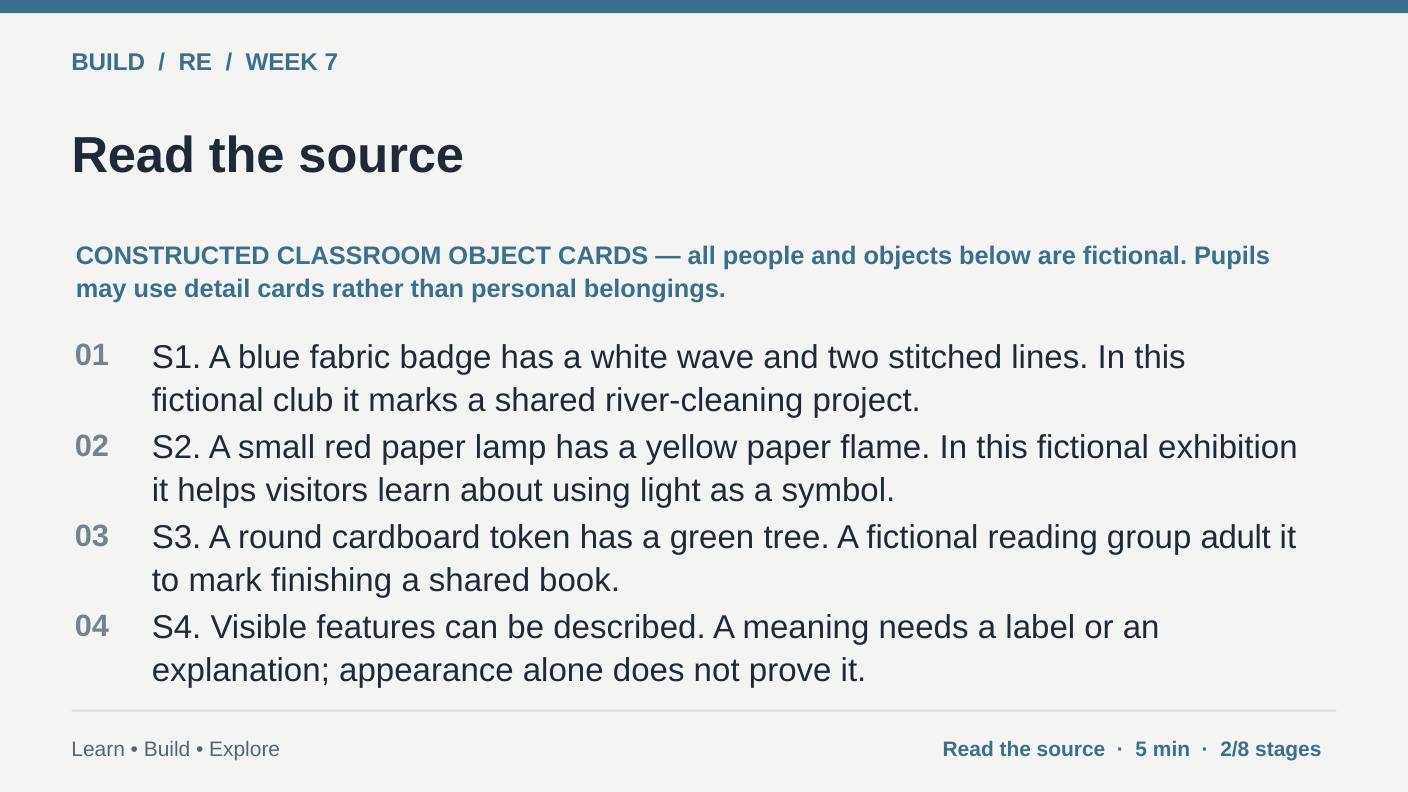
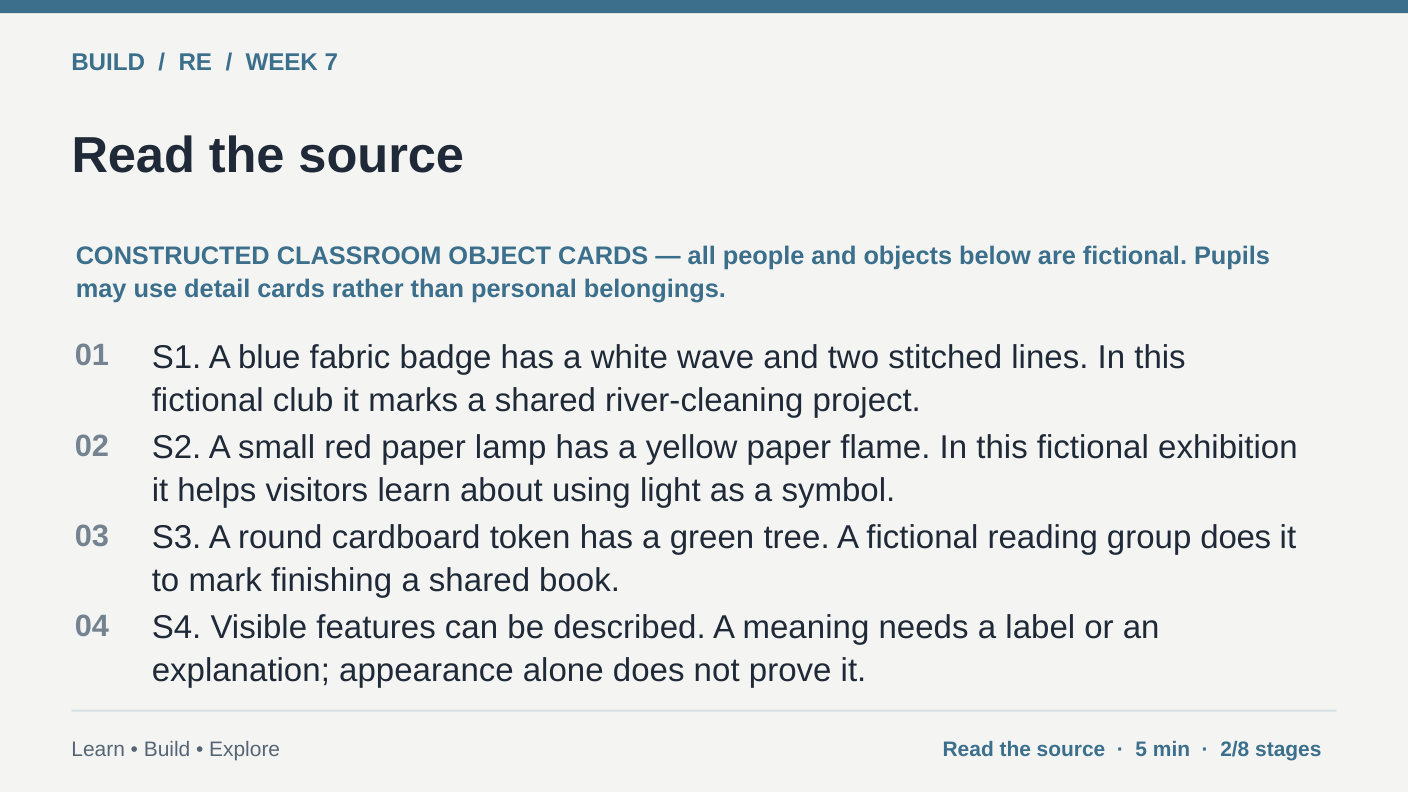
group adult: adult -> does (1236, 538)
